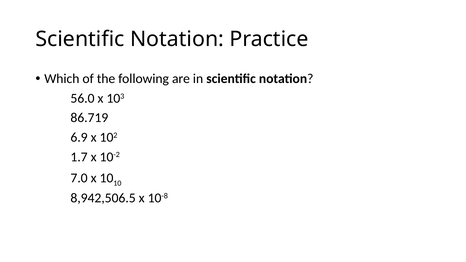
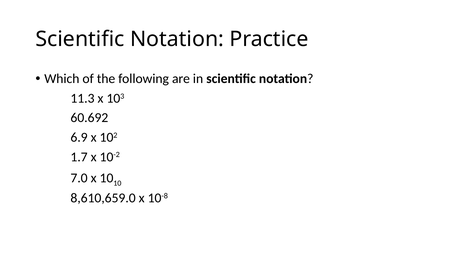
56.0: 56.0 -> 11.3 (83, 98)
86.719: 86.719 -> 60.692 (89, 118)
8,942,506.5: 8,942,506.5 -> 8,610,659.0 (103, 198)
